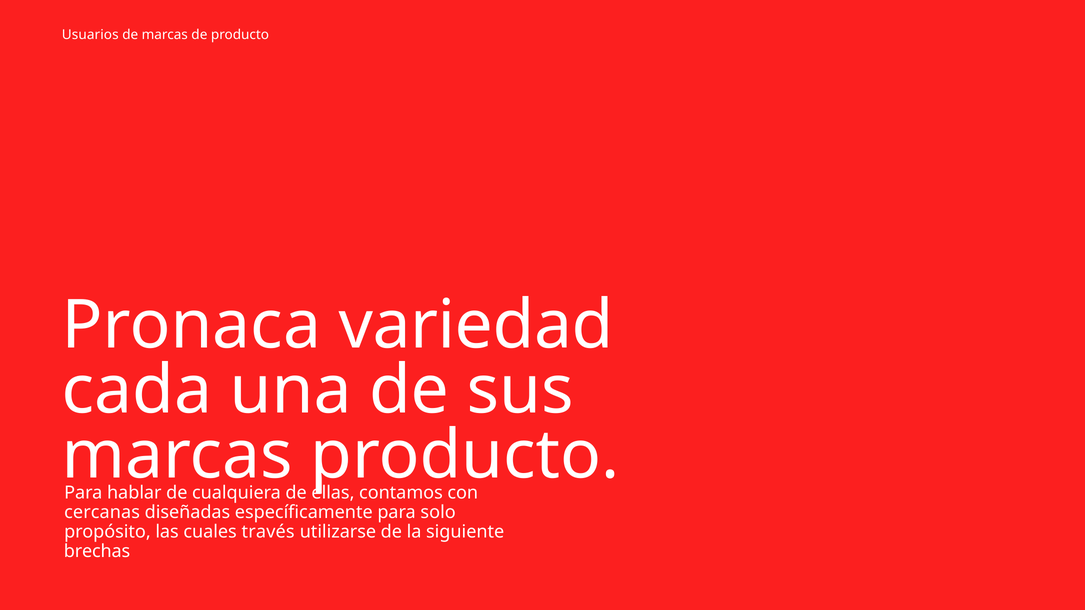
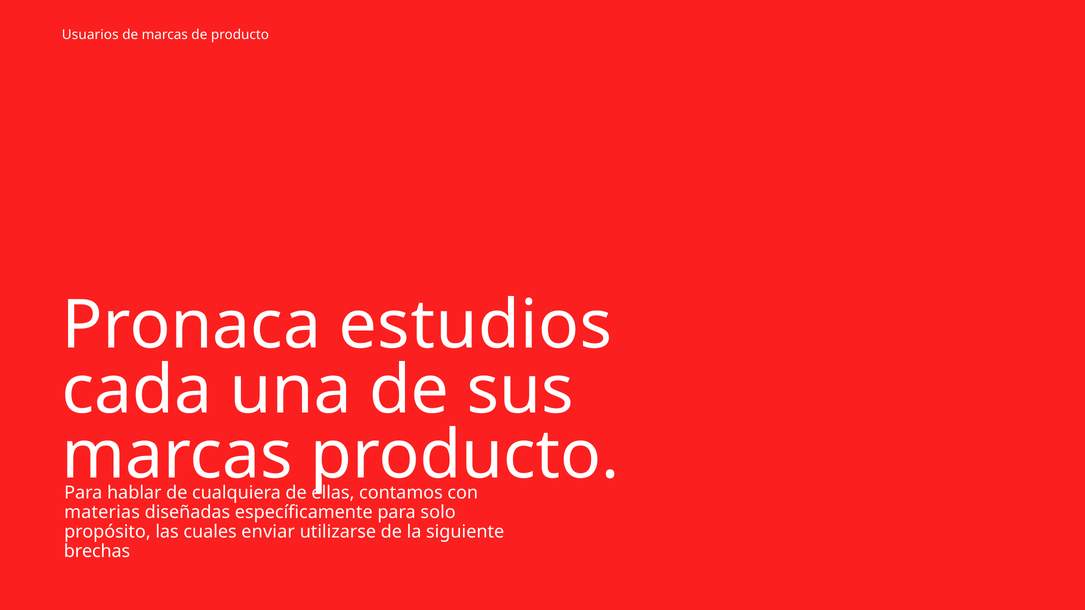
variedad: variedad -> estudios (476, 326)
cercanas: cercanas -> materias (102, 513)
través: través -> enviar (268, 532)
